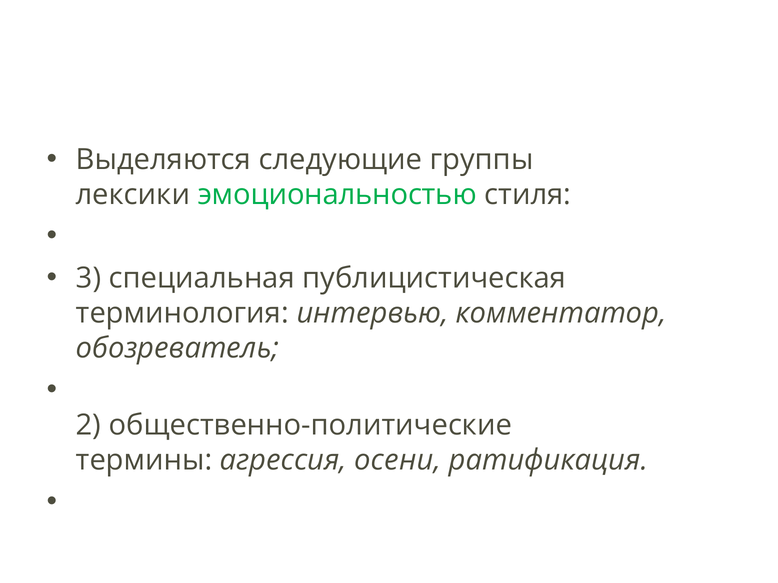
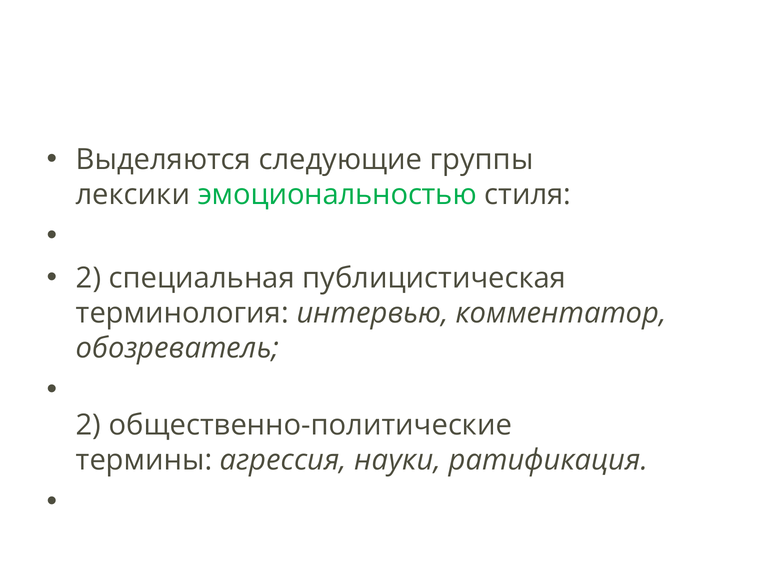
3: 3 -> 2 (88, 279)
осени: осени -> науки (398, 461)
